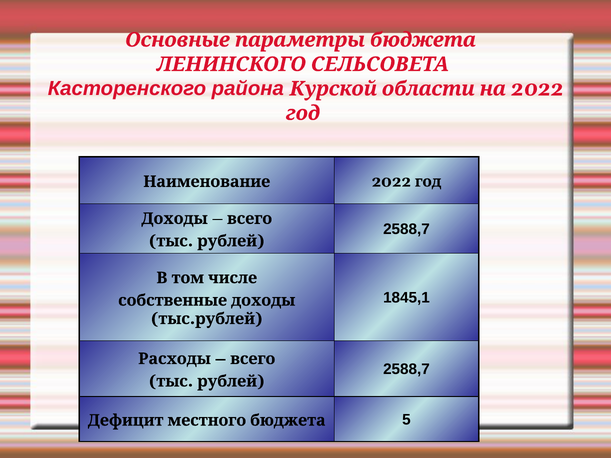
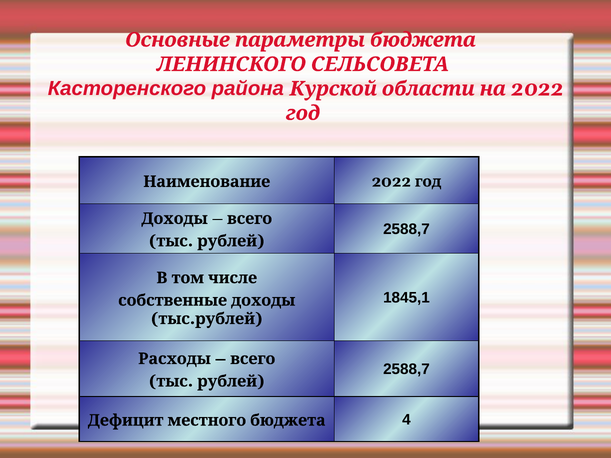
5: 5 -> 4 (406, 420)
